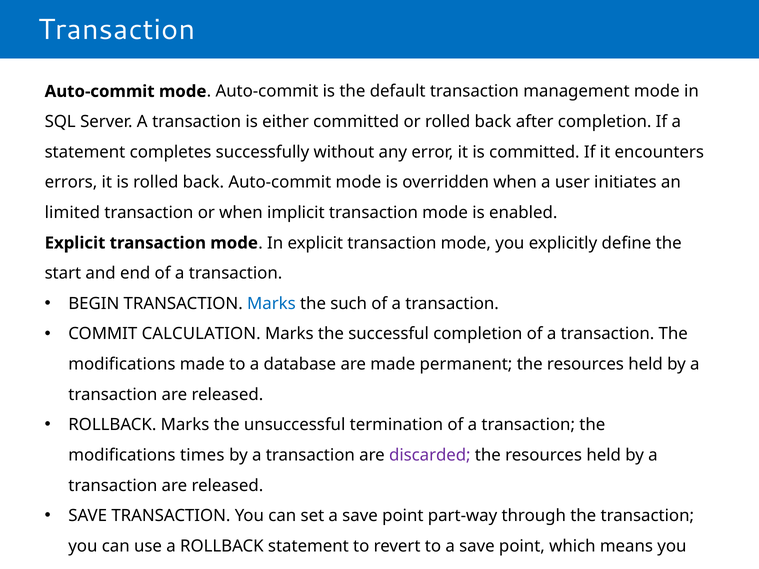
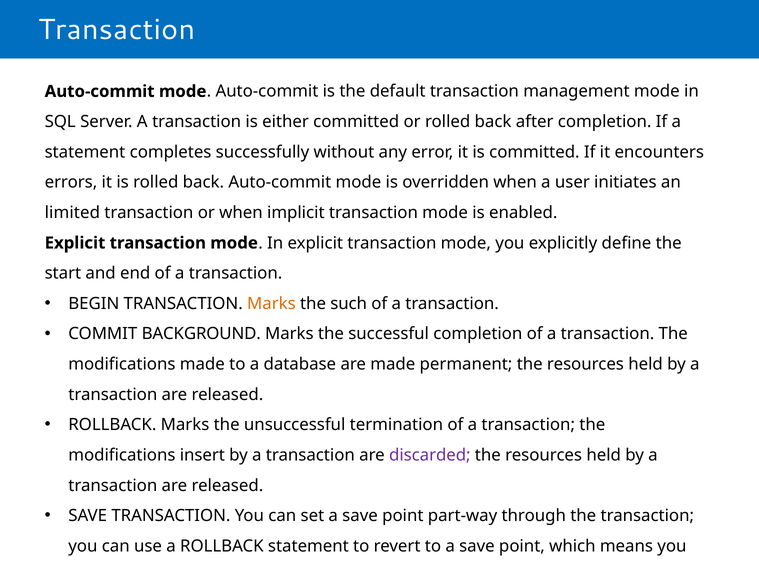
Marks colour: blue -> orange (271, 304)
CALCULATION: CALCULATION -> BACKGROUND (201, 334)
times: times -> insert (202, 455)
